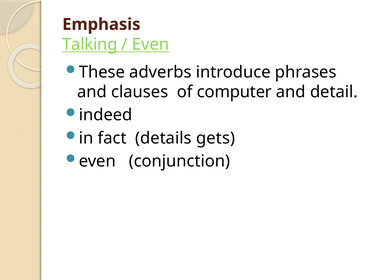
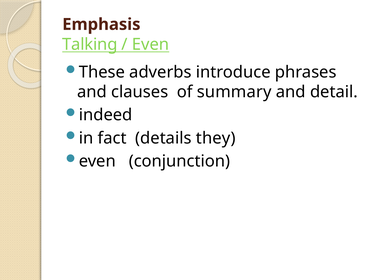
computer: computer -> summary (234, 92)
gets: gets -> they (216, 138)
